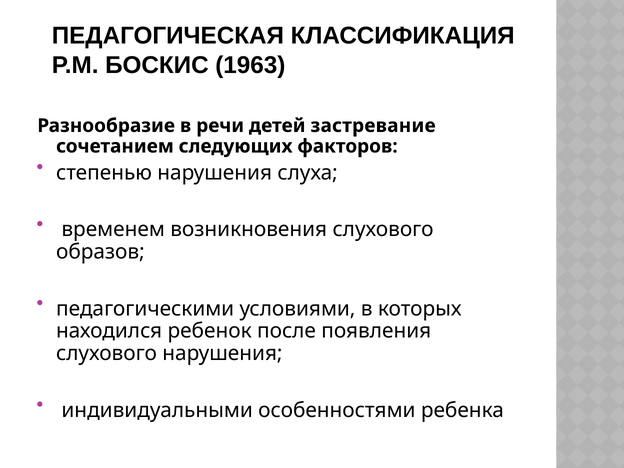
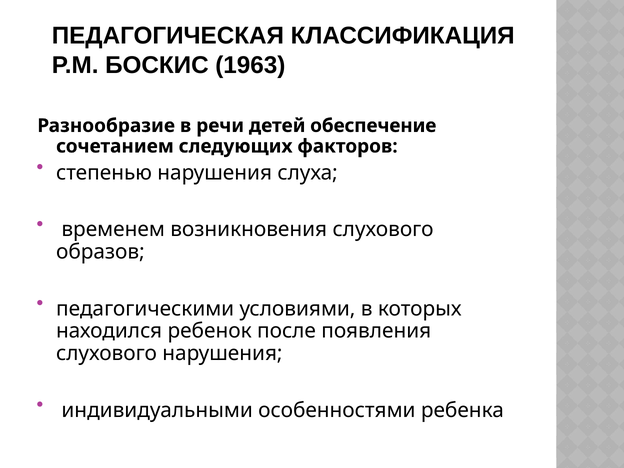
застревание: застревание -> обеспечение (373, 126)
